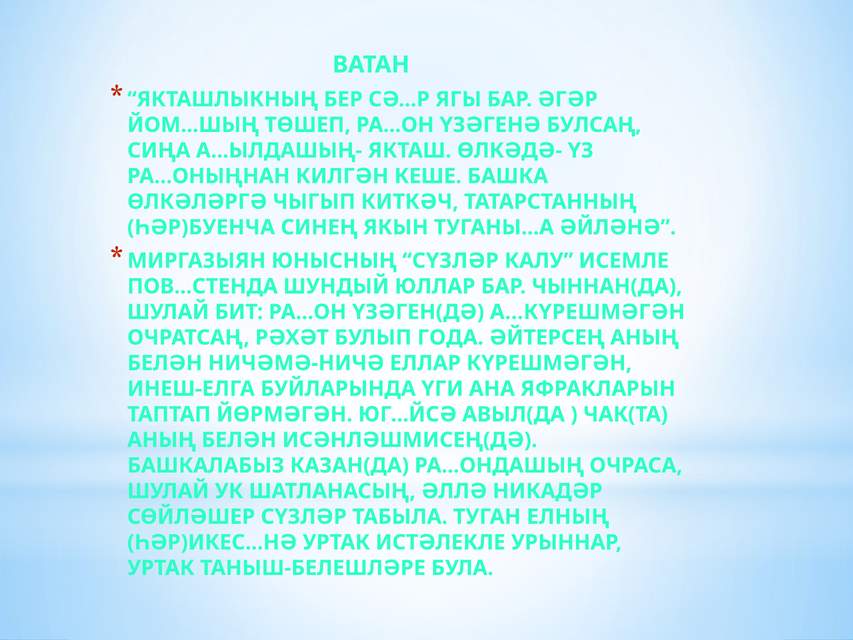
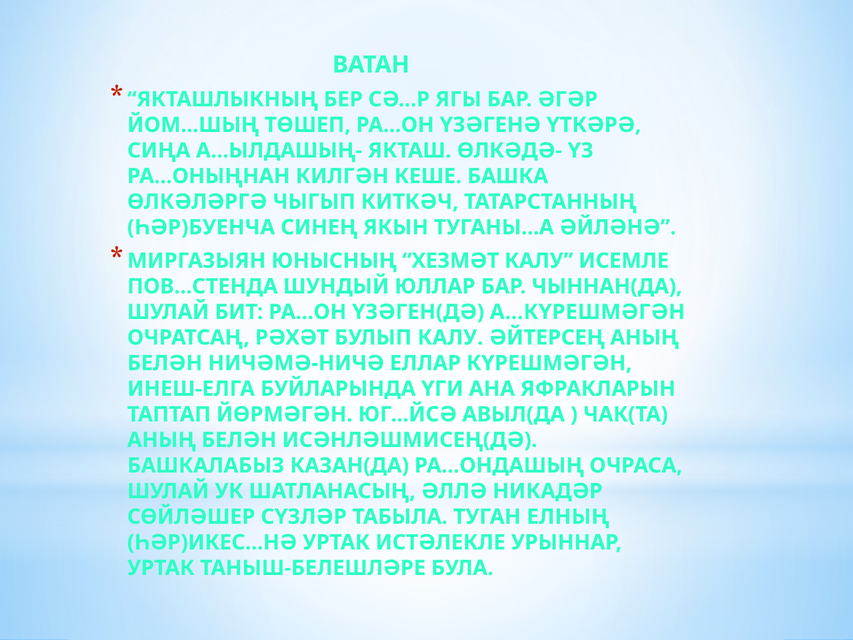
БУЛСАҢ: БУЛСАҢ -> ҮТКӘРӘ (594, 125)
ЮНЫСНЫҢ СҮЗЛӘР: СҮЗЛӘР -> ХЕЗМӘТ (451, 261)
БУЛЫП ГОДА: ГОДА -> КАЛУ (450, 337)
